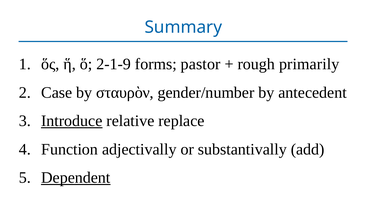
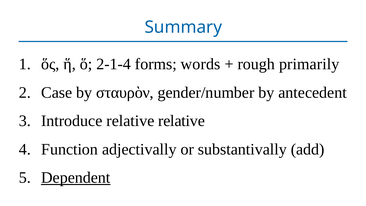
2-1-9: 2-1-9 -> 2-1-4 (114, 64)
pastor: pastor -> words (201, 64)
Introduce underline: present -> none (72, 121)
relative replace: replace -> relative (182, 121)
